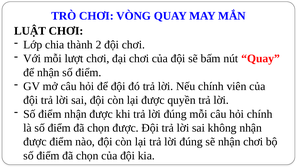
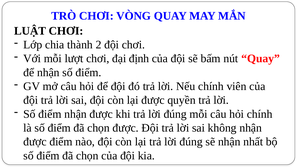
đại chơi: chơi -> định (139, 59)
nhận chơi: chơi -> nhất (253, 142)
